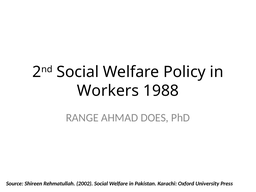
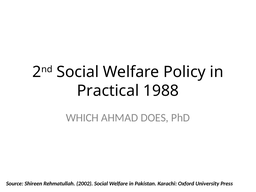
Workers: Workers -> Practical (108, 91)
RANGE: RANGE -> WHICH (82, 118)
